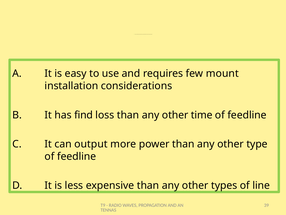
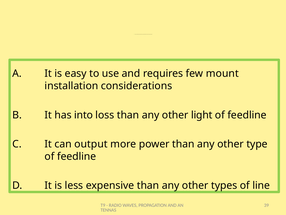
find: find -> into (84, 115)
time: time -> light (202, 115)
